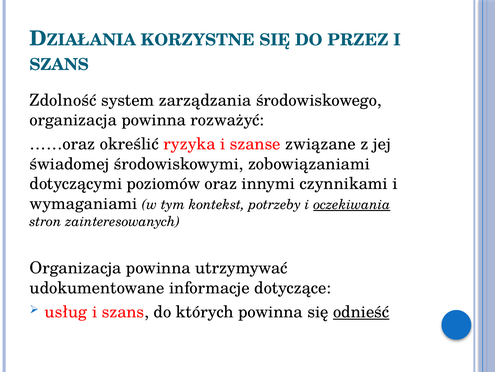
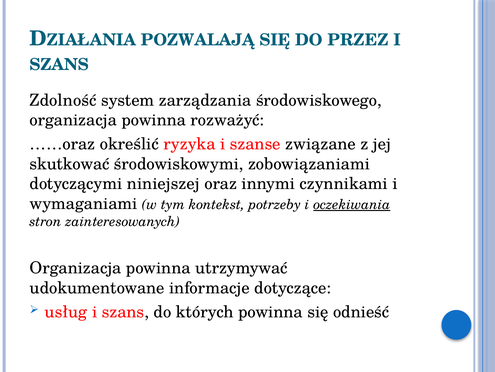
KORZYSTNE: KORZYSTNE -> POZWALAJĄ (198, 40)
świadomej: świadomej -> skutkować (70, 164)
poziomów: poziomów -> niniejszej (163, 183)
odnieść underline: present -> none (361, 311)
